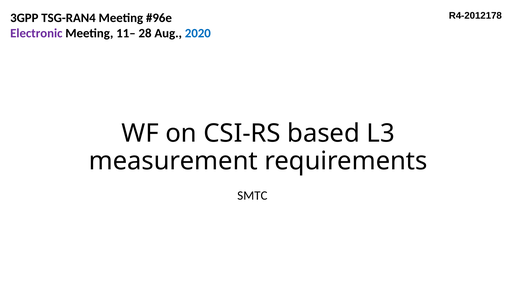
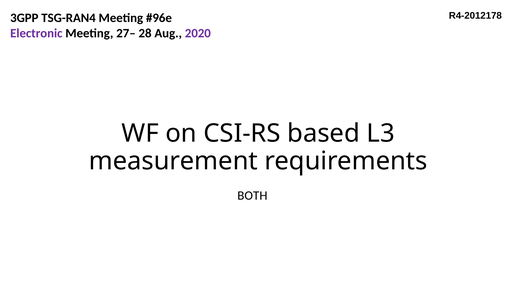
11–: 11– -> 27– (126, 33)
2020 colour: blue -> purple (198, 33)
SMTC: SMTC -> BOTH (252, 196)
